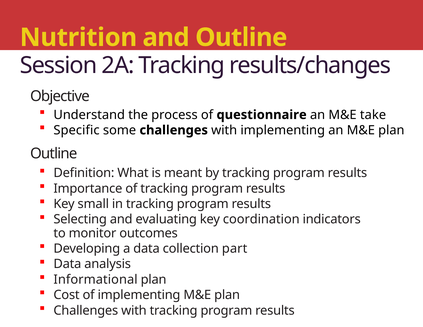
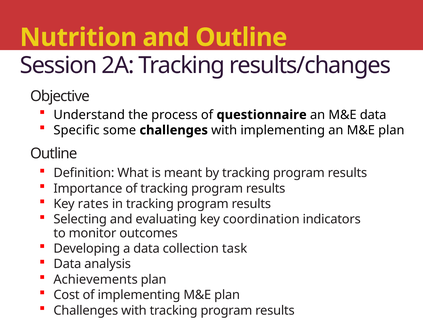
M&E take: take -> data (373, 115)
small: small -> rates (93, 204)
part: part -> task (235, 249)
Informational: Informational -> Achievements (96, 279)
